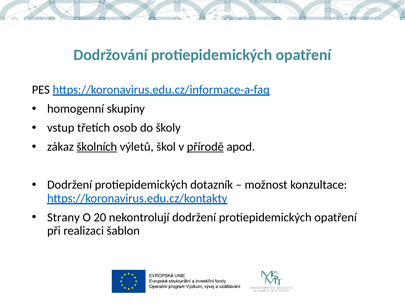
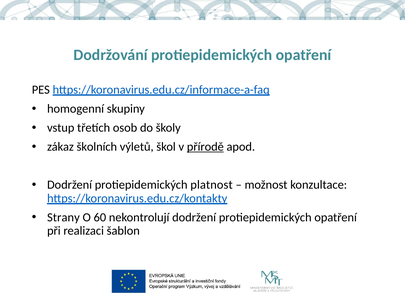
školních underline: present -> none (97, 147)
dotazník: dotazník -> platnost (212, 185)
20: 20 -> 60 (100, 217)
